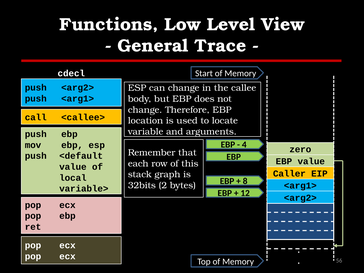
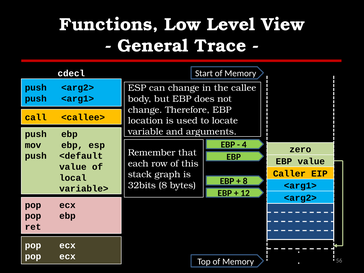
32bits 2: 2 -> 8 (163, 185)
